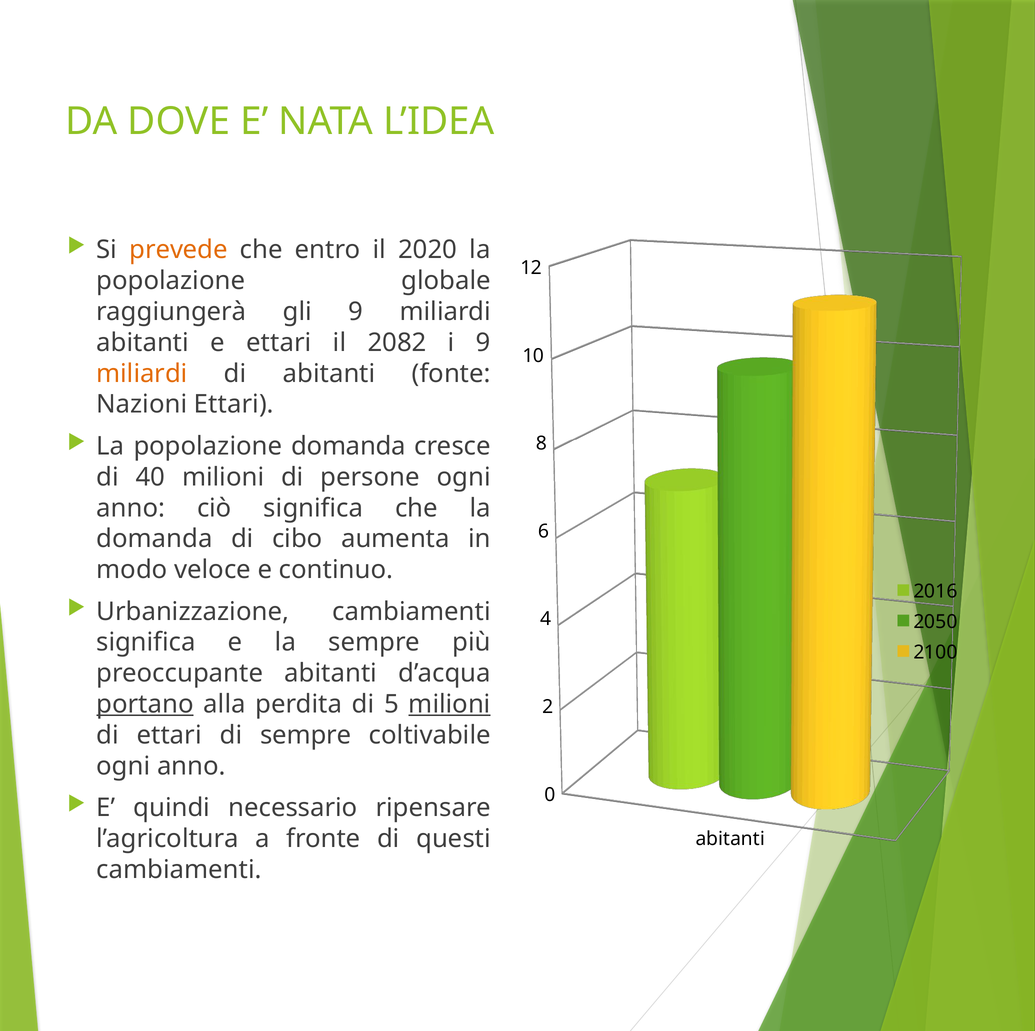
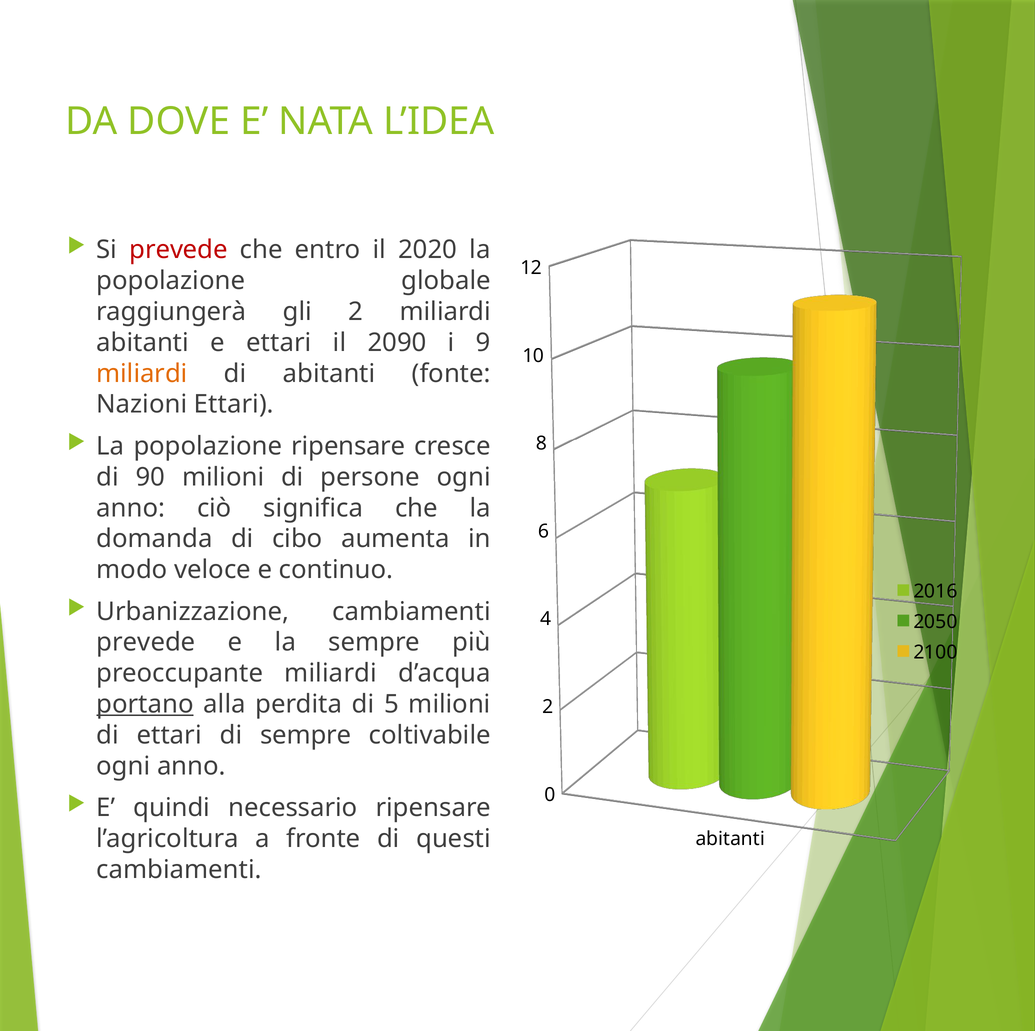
prevede colour: orange -> red (179, 250)
gli 9: 9 -> 2 (356, 312)
2082: 2082 -> 2090 (397, 343)
popolazione domanda: domanda -> ripensare (348, 446)
40: 40 -> 90 (150, 477)
significa: significa -> prevede (146, 642)
preoccupante abitanti: abitanti -> miliardi (331, 673)
milioni underline: present -> none (450, 704)
